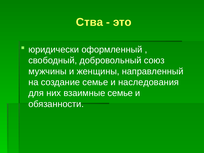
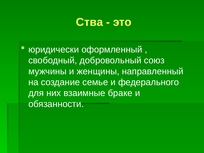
наследования: наследования -> федерального (149, 82)
взаимные семье: семье -> браке (120, 93)
